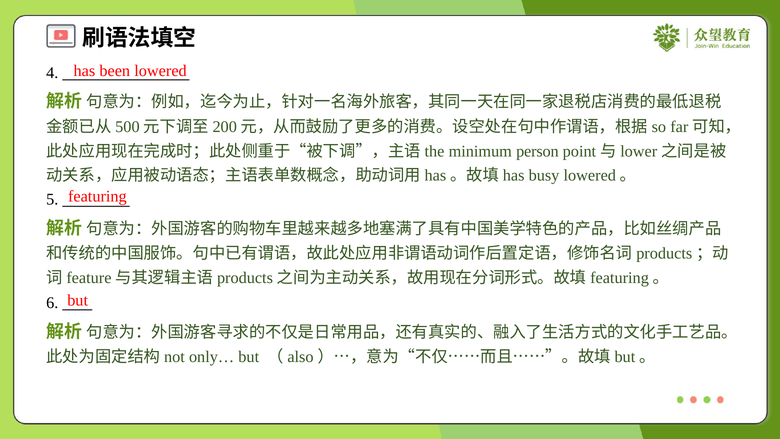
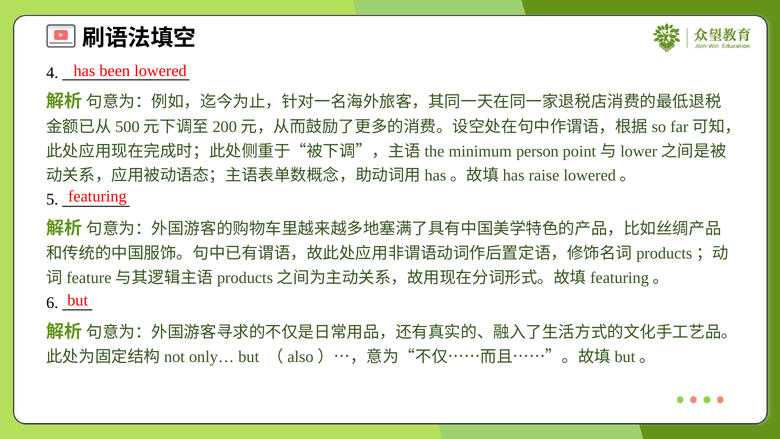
busy: busy -> raise (544, 175)
